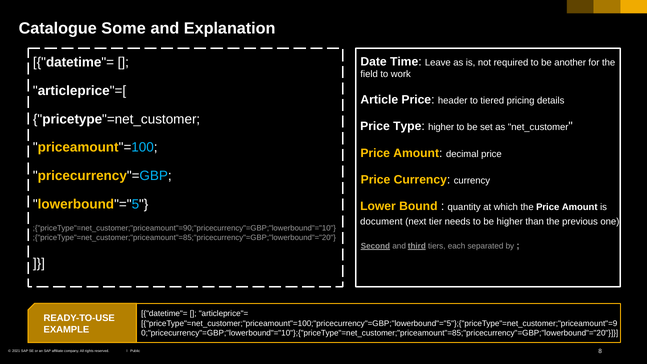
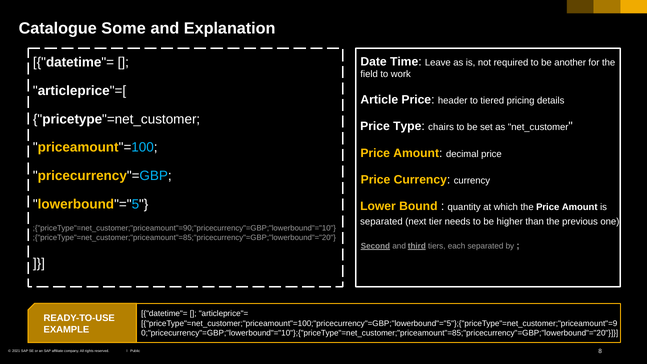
higher: higher -> chairs (441, 127)
document: document -> separated (381, 222)
